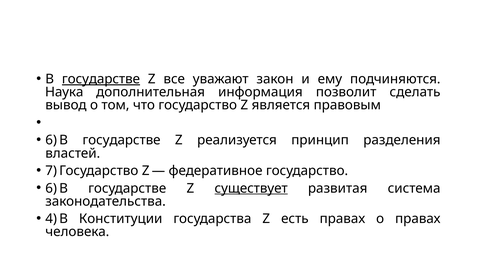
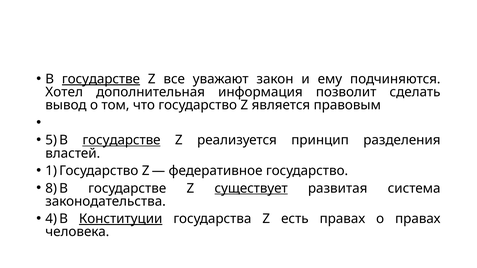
Наука: Наука -> Хотел (64, 92)
6: 6 -> 5 (51, 140)
государстве underline: none -> present (122, 140)
7: 7 -> 1 (51, 171)
6: 6 -> 8 (51, 188)
Конституции underline: none -> present (121, 219)
